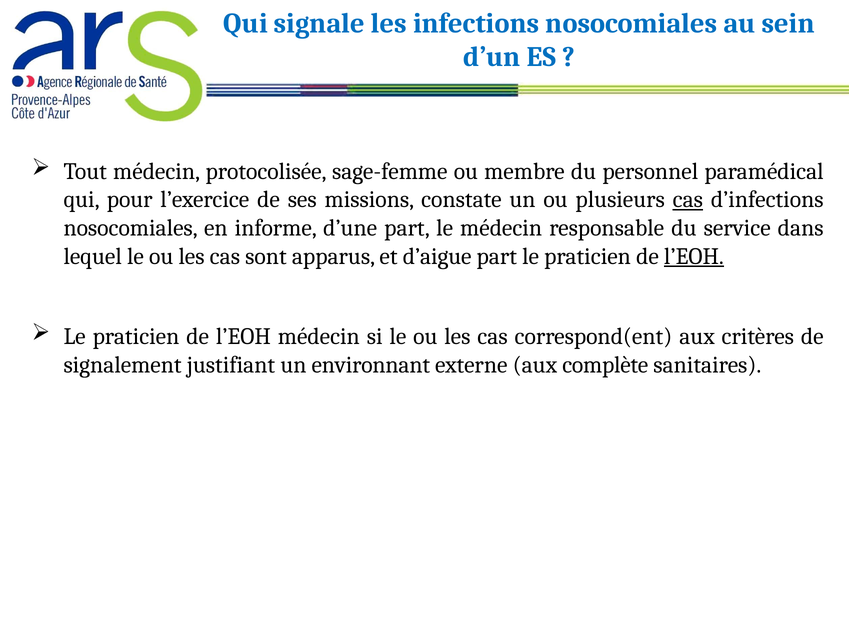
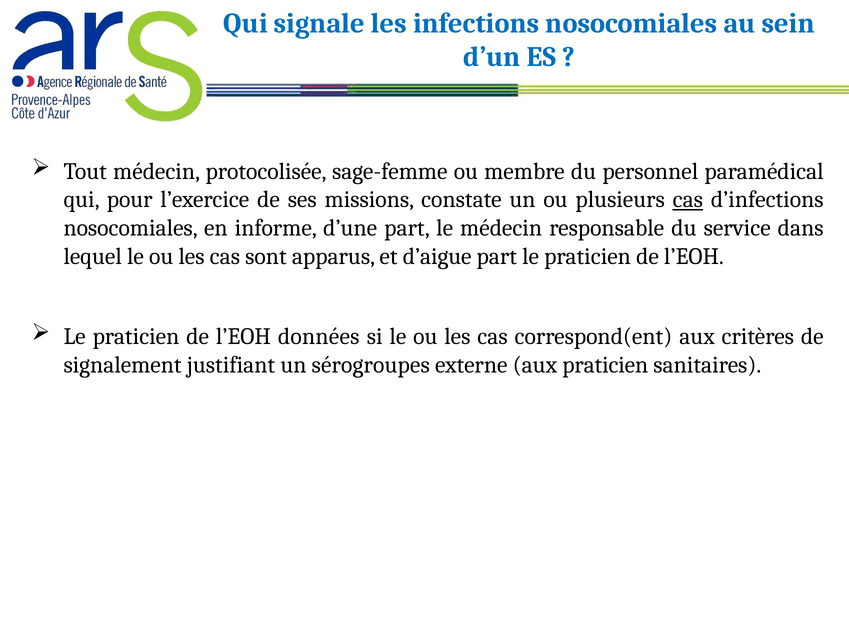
l’EOH underline: present -> none (694, 256)
l’EOH médecin: médecin -> données (319, 336)
environnant: environnant -> sérogroupes (371, 365)
aux complète: complète -> praticien (605, 365)
